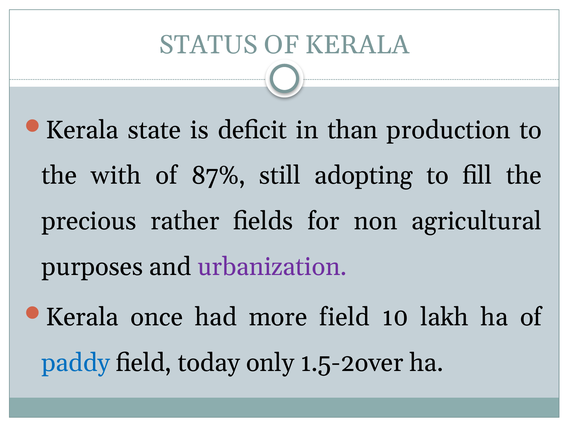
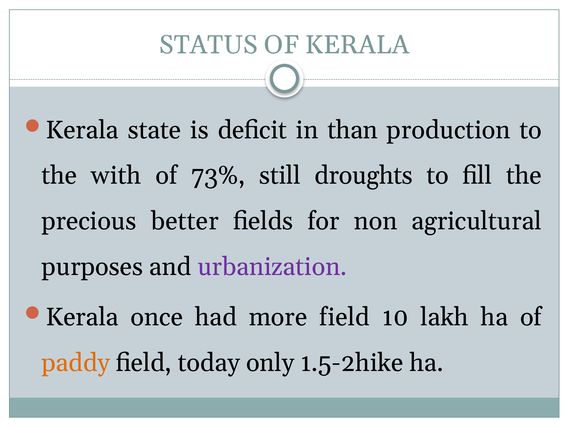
87%: 87% -> 73% (218, 175)
adopting: adopting -> droughts (364, 175)
rather: rather -> better (185, 221)
paddy colour: blue -> orange (76, 363)
1.5-2over: 1.5-2over -> 1.5-2hike (352, 363)
